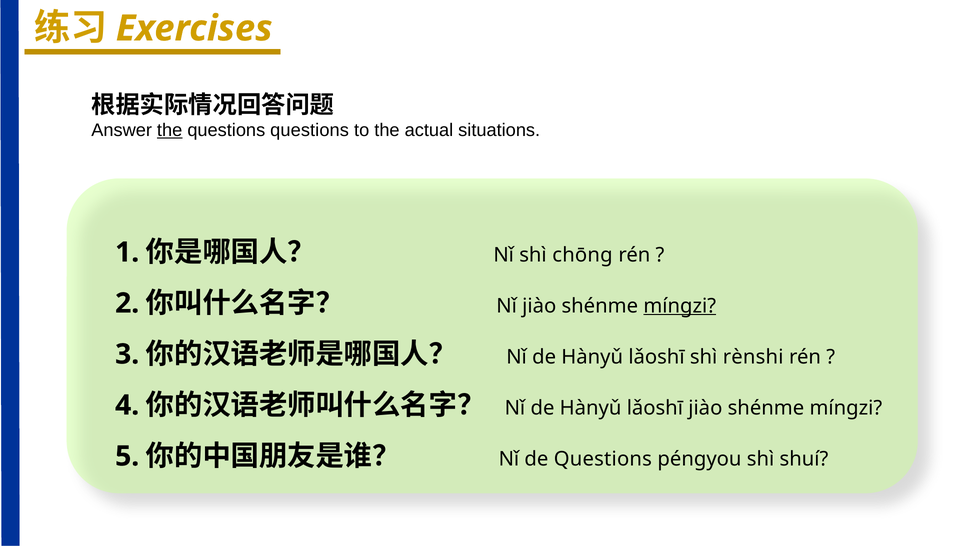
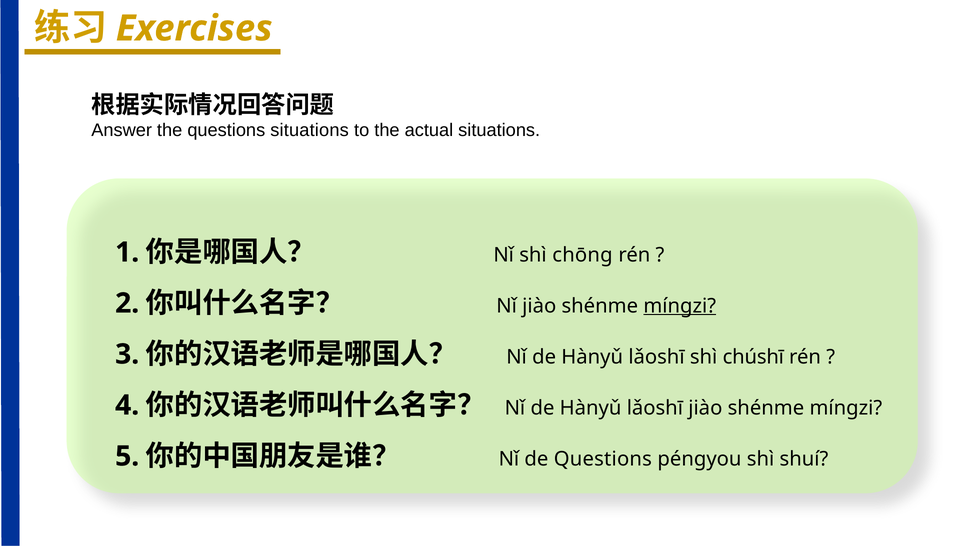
the underline: present -> none (170, 130)
questions questions: questions -> situations (310, 130)
rènshi: rènshi -> chúshī (753, 357)
